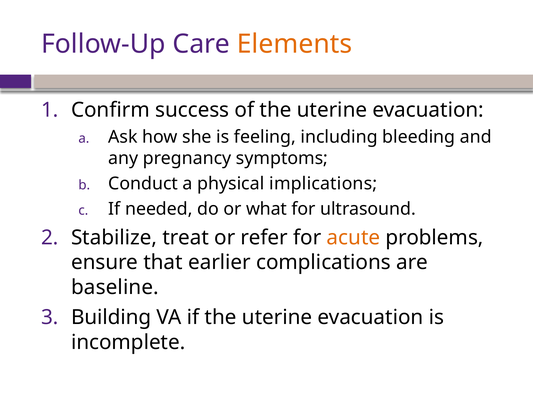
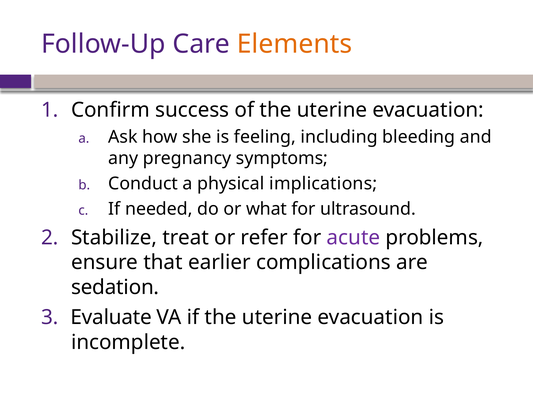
acute colour: orange -> purple (353, 237)
baseline: baseline -> sedation (115, 287)
Building: Building -> Evaluate (111, 317)
